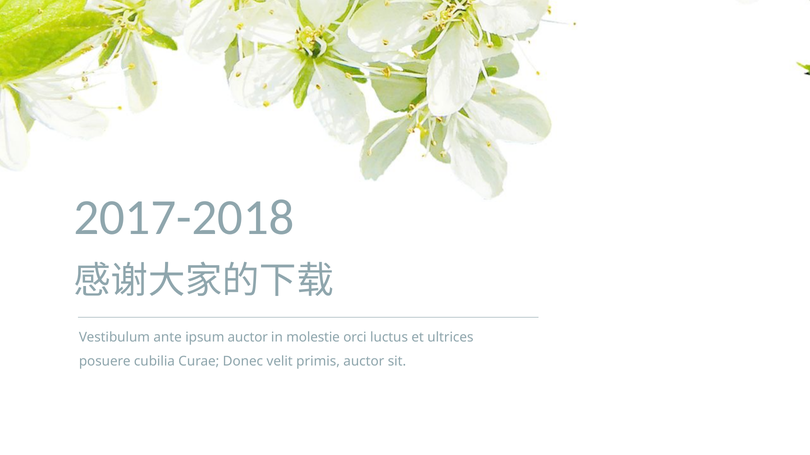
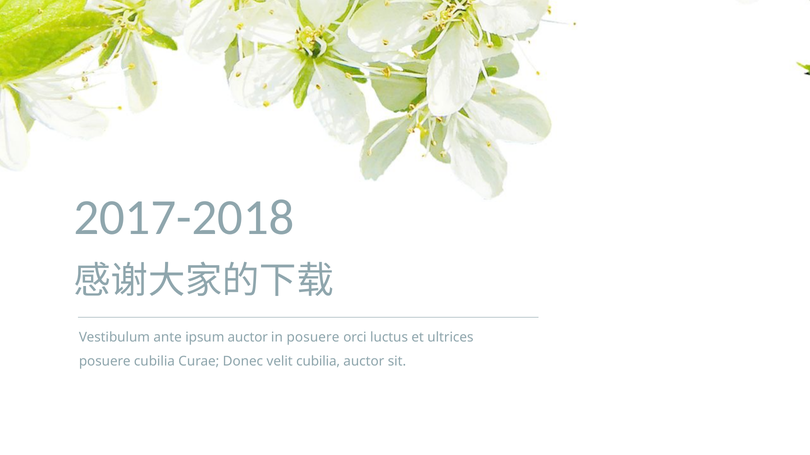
in molestie: molestie -> posuere (313, 338)
velit primis: primis -> cubilia (318, 362)
